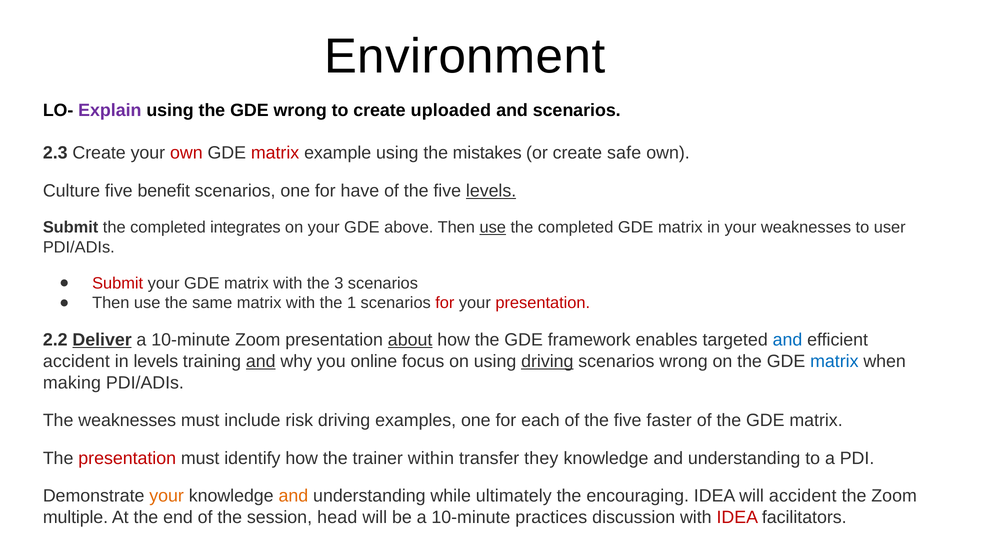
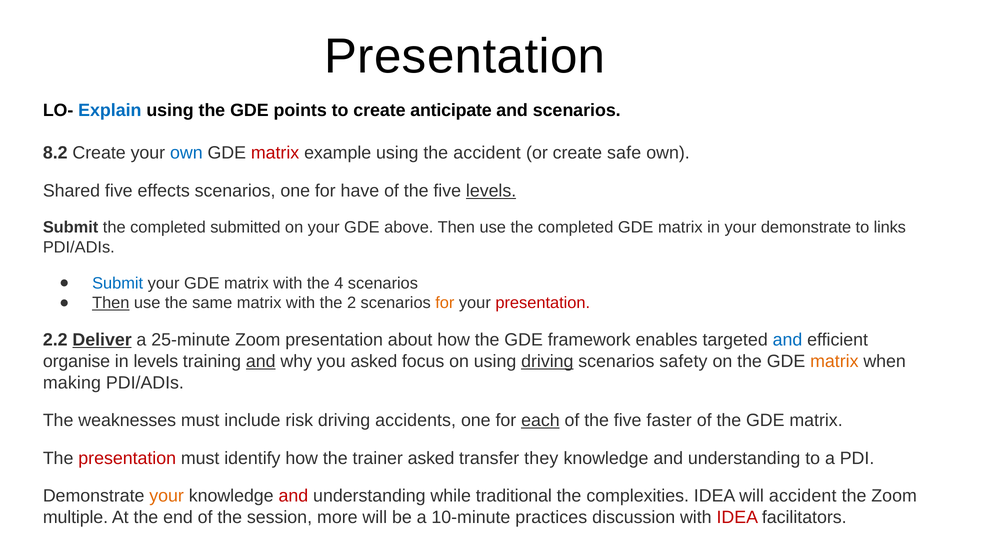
Environment: Environment -> Presentation (465, 57)
Explain colour: purple -> blue (110, 110)
GDE wrong: wrong -> points (300, 110)
uploaded: uploaded -> anticipate (451, 110)
2.3: 2.3 -> 8.2 (55, 153)
own colour: red -> blue (186, 153)
the mistakes: mistakes -> accident (487, 153)
Culture: Culture -> Shared (72, 191)
benefit: benefit -> effects (164, 191)
integrates: integrates -> submitted (245, 228)
use underline: present -> none (493, 228)
your weaknesses: weaknesses -> demonstrate (806, 228)
user: user -> links (890, 228)
Submit colour: red -> blue (118, 283)
3: 3 -> 4 (339, 283)
Then underline: none -> present (111, 303)
1: 1 -> 2 (352, 303)
for colour: red -> orange (445, 303)
10-minute: 10-minute -> 25-minute (191, 340)
about underline: present -> none (410, 340)
accident: accident -> organise (76, 361)
you online: online -> asked (374, 361)
scenarios wrong: wrong -> safety (683, 361)
matrix colour: blue -> orange (834, 361)
examples: examples -> accidents (416, 421)
each underline: none -> present (540, 421)
trainer within: within -> asked (431, 458)
and colour: orange -> red (293, 496)
ultimately: ultimately -> traditional (514, 496)
encouraging: encouraging -> complexities (638, 496)
head: head -> more (337, 517)
